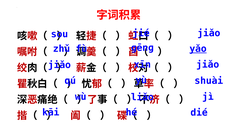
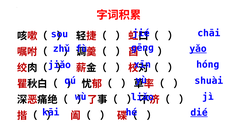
jiǎo: jiǎo -> chāi (209, 33)
jiǎo: jiǎo -> hónɡ (208, 64)
dié underline: none -> present (199, 112)
